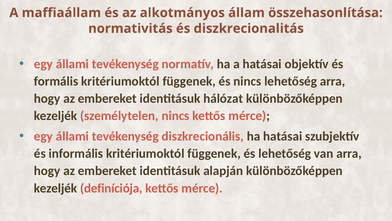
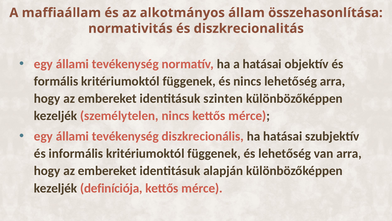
hálózat: hálózat -> szinten (223, 98)
